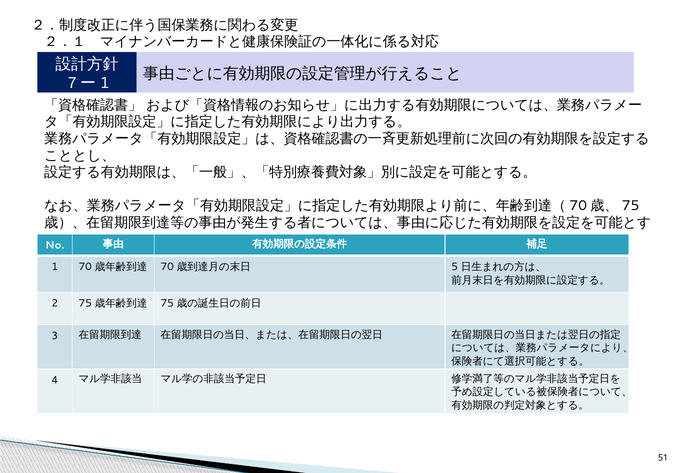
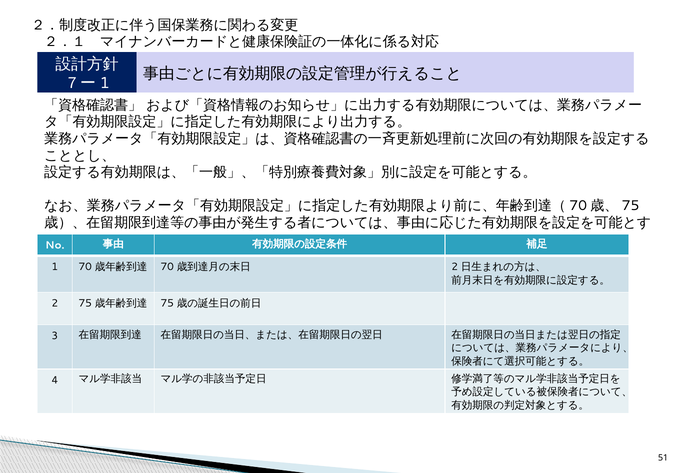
5: 5 -> 2 (455, 267)
